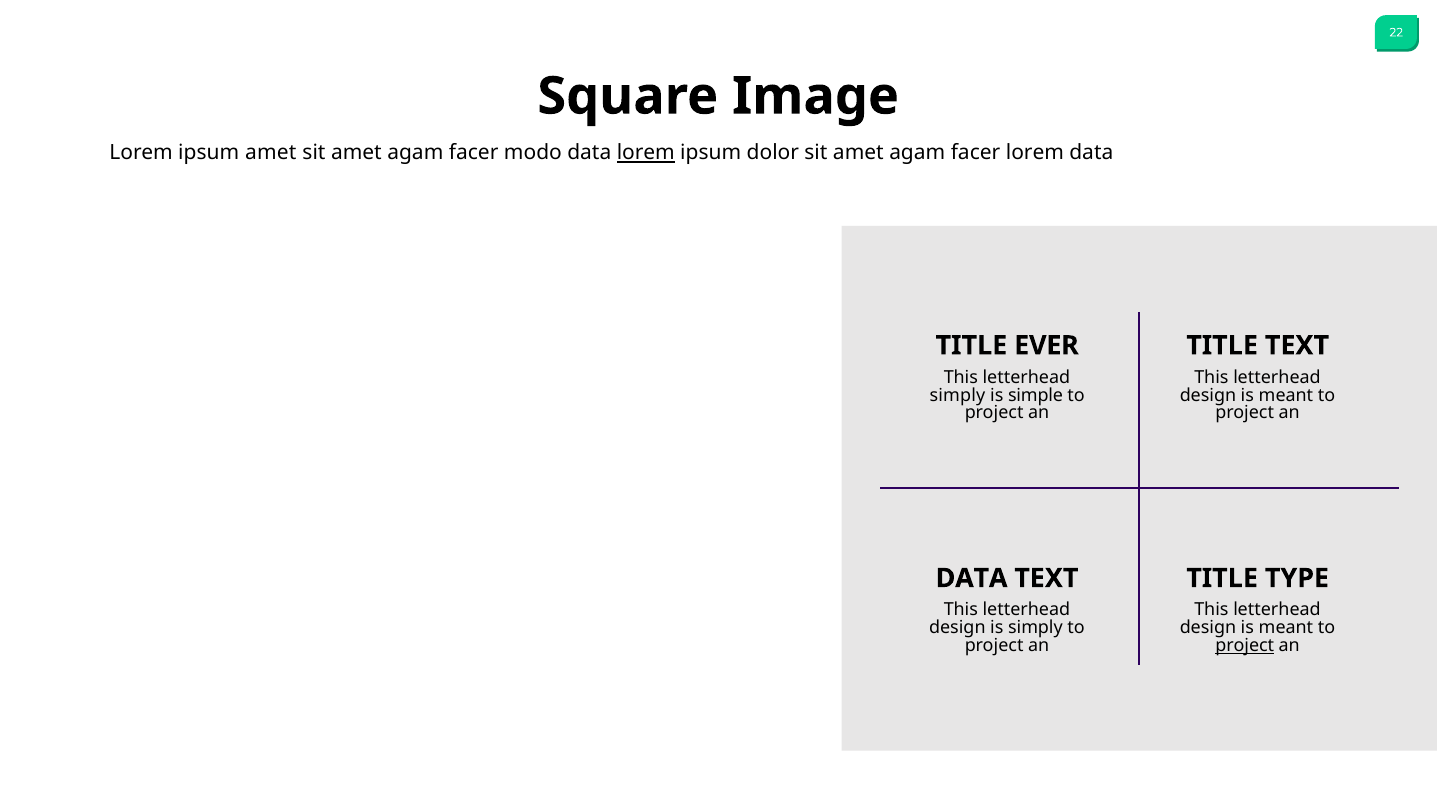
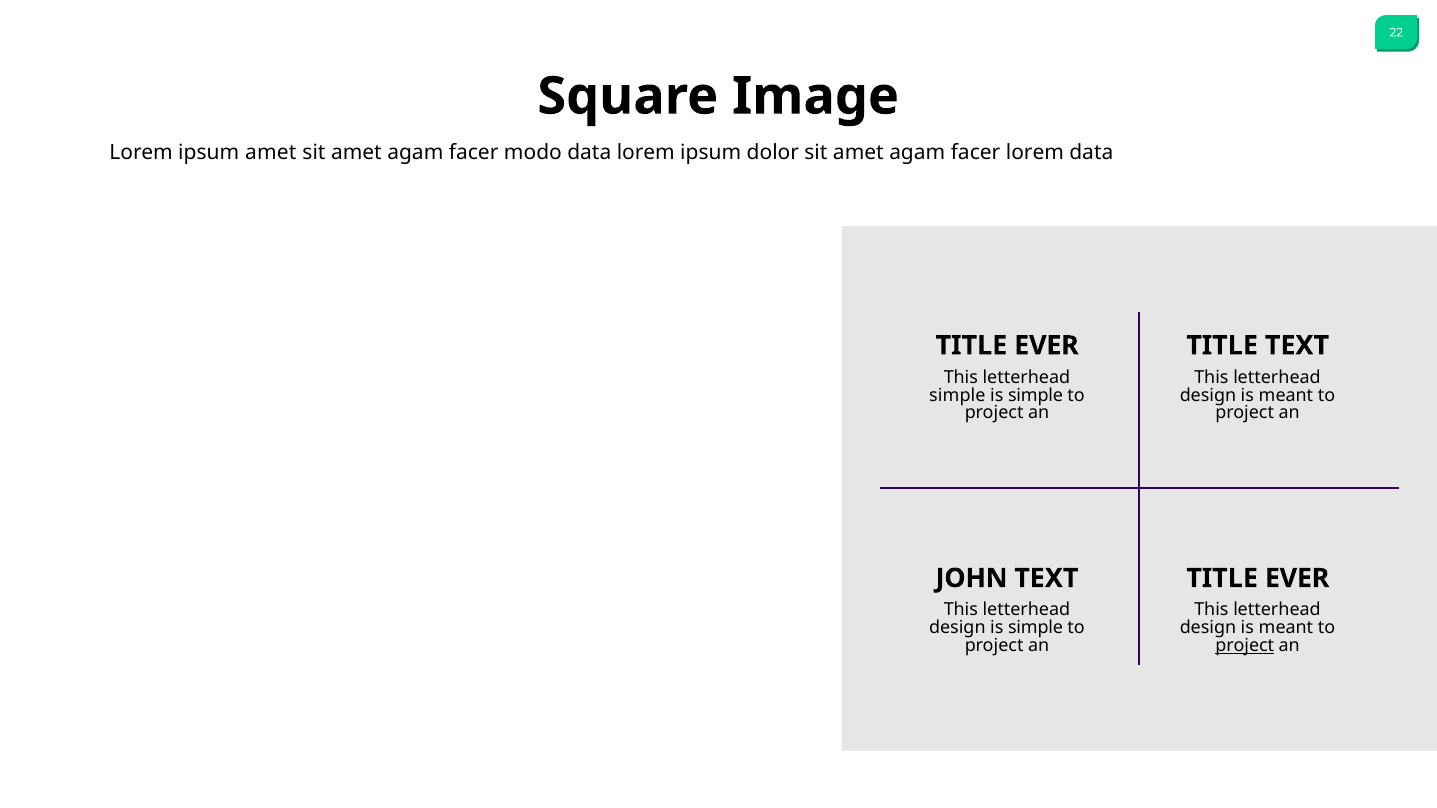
lorem underline: present -> none (646, 153)
simply: simply -> simple (957, 395)
DATA: DATA -> JOHN (972, 578)
TYPE: TYPE -> EVER (1297, 578)
design is simply: simply -> simple (1035, 628)
